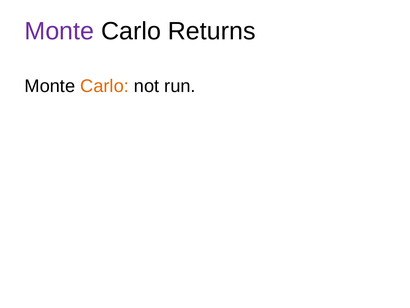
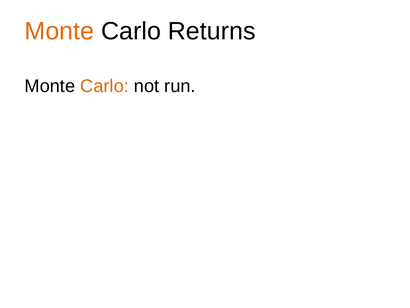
Monte colour: purple -> orange (59, 31)
